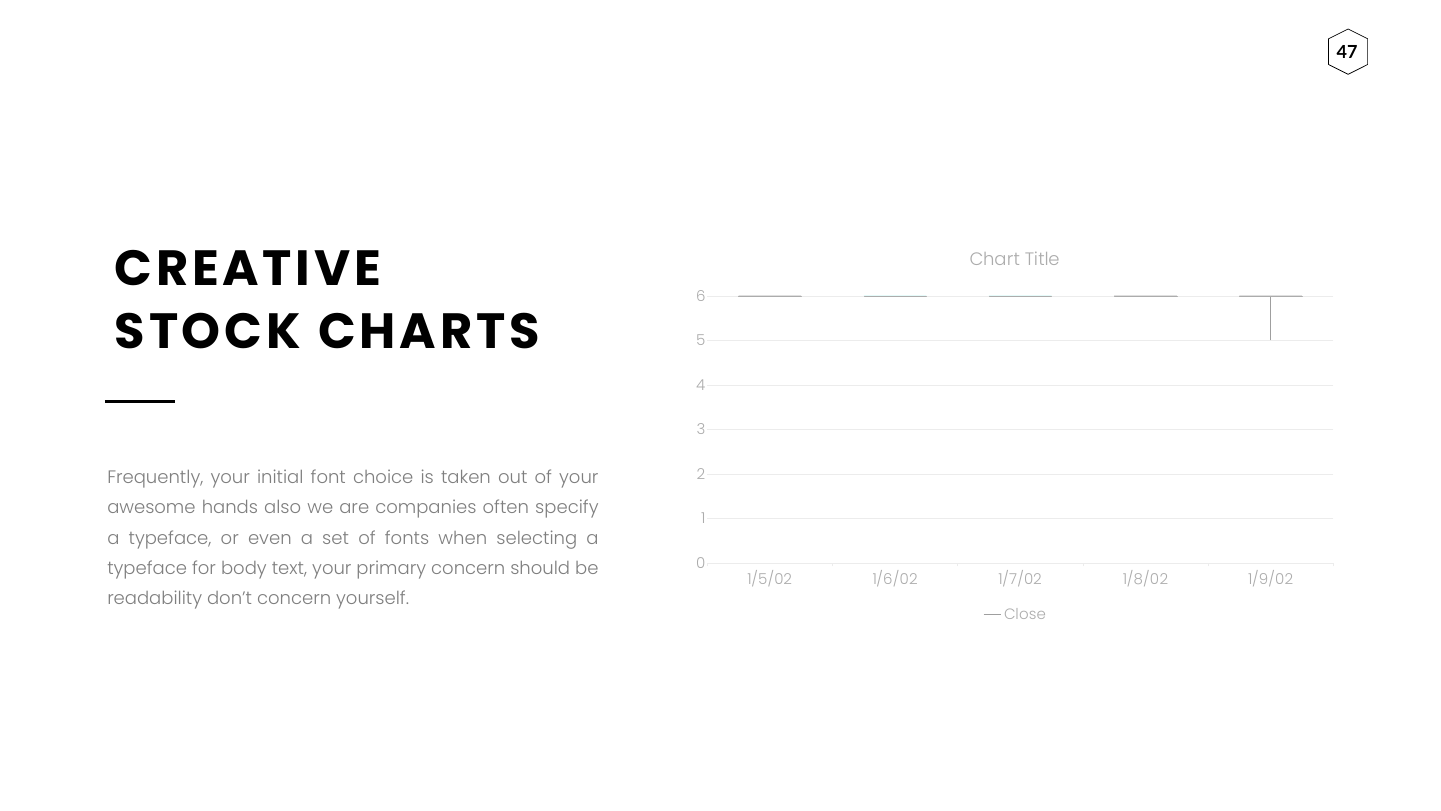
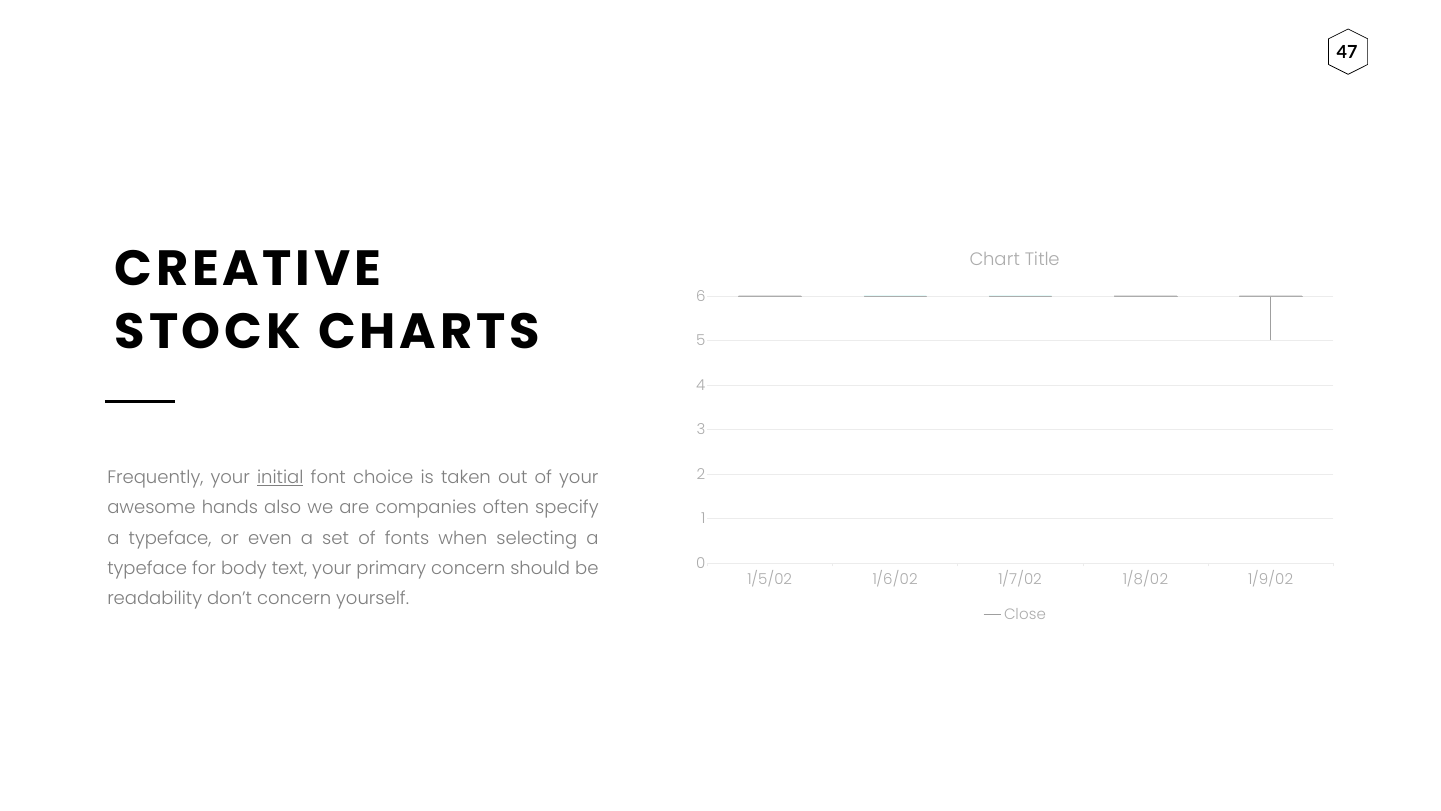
initial underline: none -> present (280, 477)
